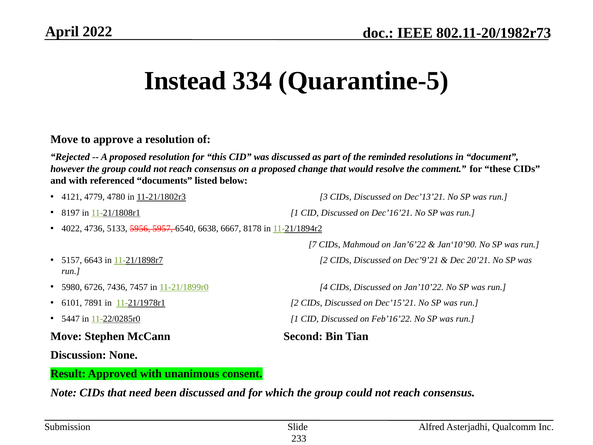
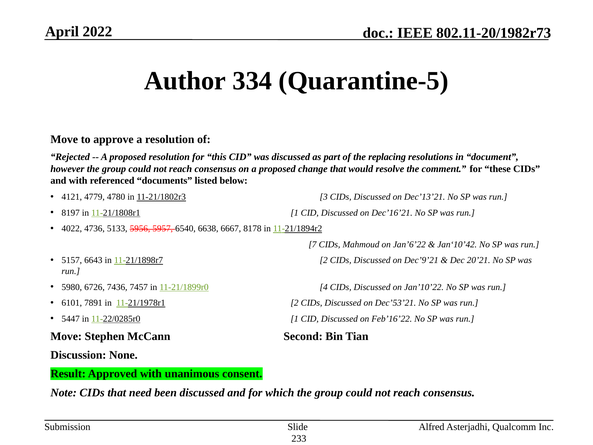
Instead: Instead -> Author (185, 81)
reminded: reminded -> replacing (387, 157)
Jan‘10’90: Jan‘10’90 -> Jan‘10’42 (457, 244)
Dec’15’21: Dec’15’21 -> Dec’53’21 (396, 303)
